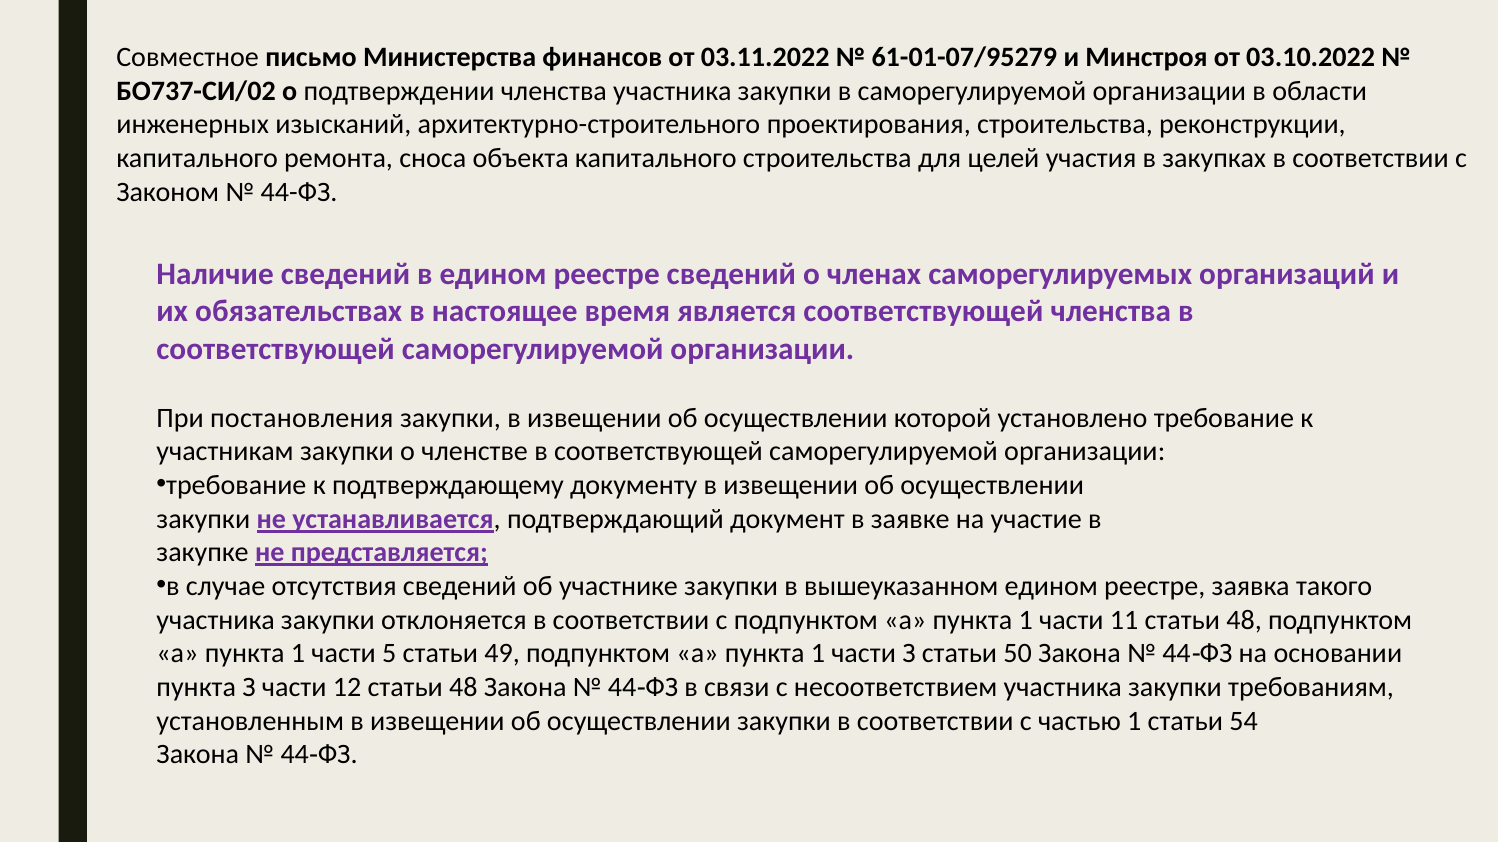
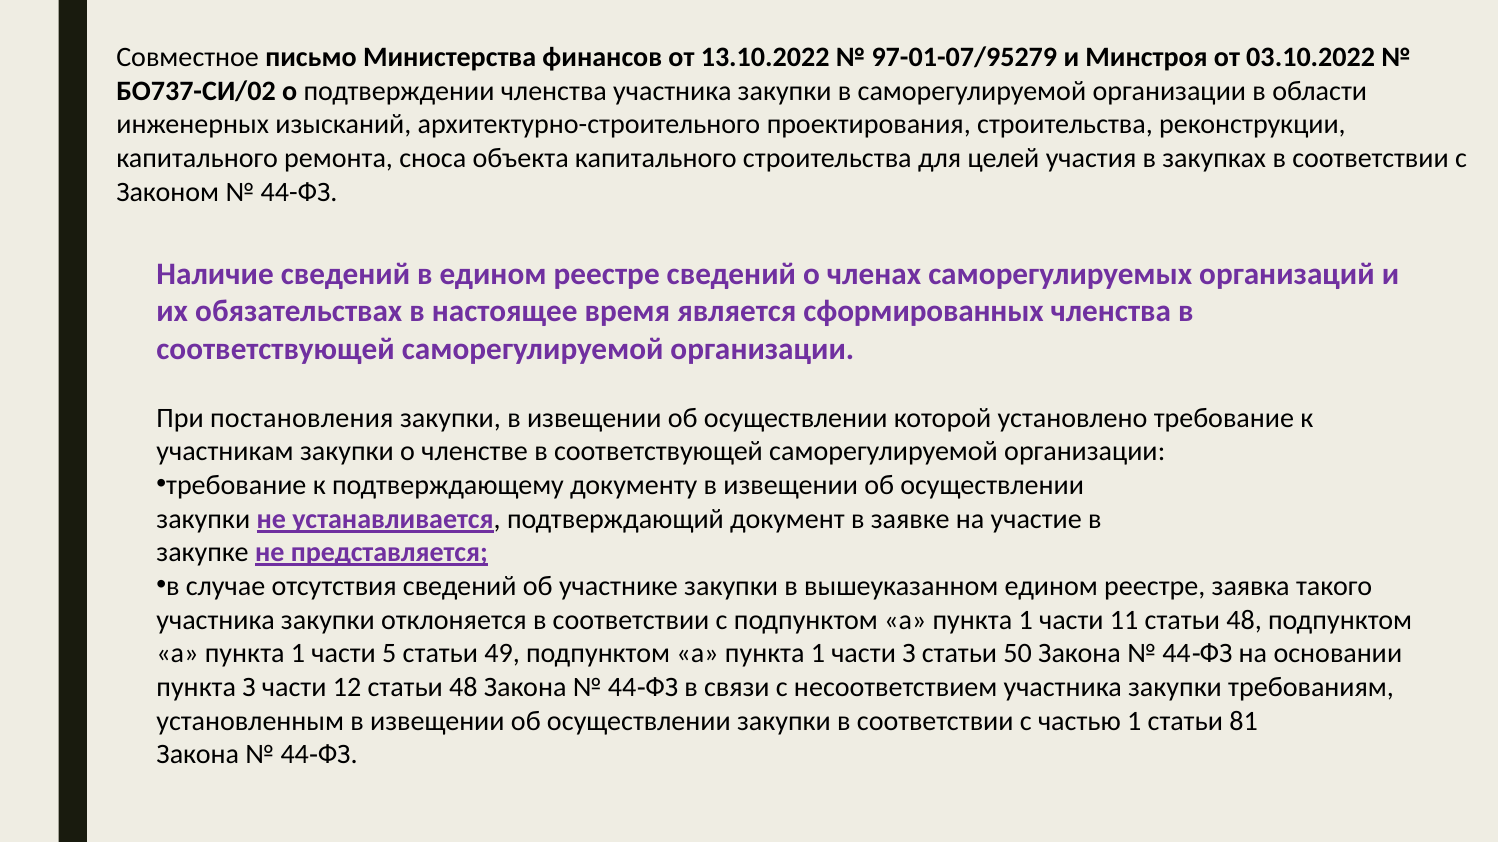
03.11.2022: 03.11.2022 -> 13.10.2022 (765, 57)
61-01-07/95279: 61-01-07/95279 -> 97-01-07/95279 (964, 57)
является соответствующей: соответствующей -> сформированных (924, 312)
54: 54 -> 81 (1244, 721)
